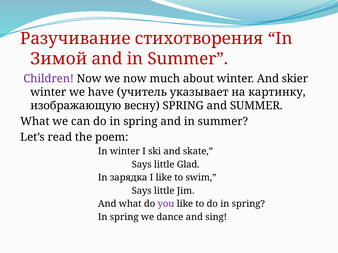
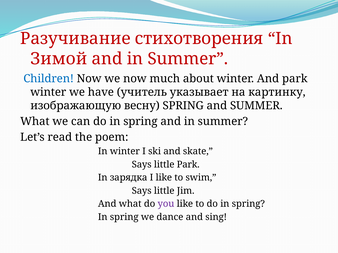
Children colour: purple -> blue (49, 79)
And skier: skier -> park (295, 79)
little Glad: Glad -> Park (188, 165)
